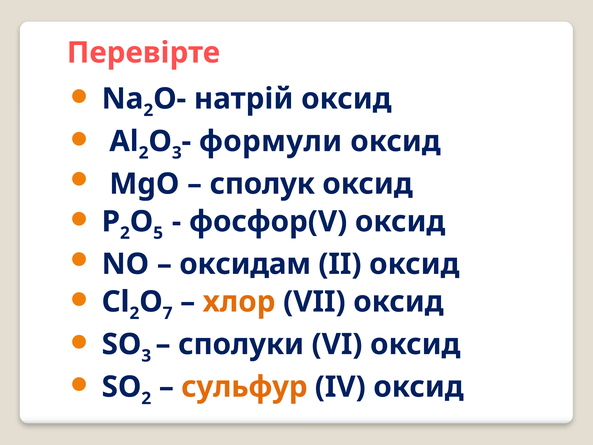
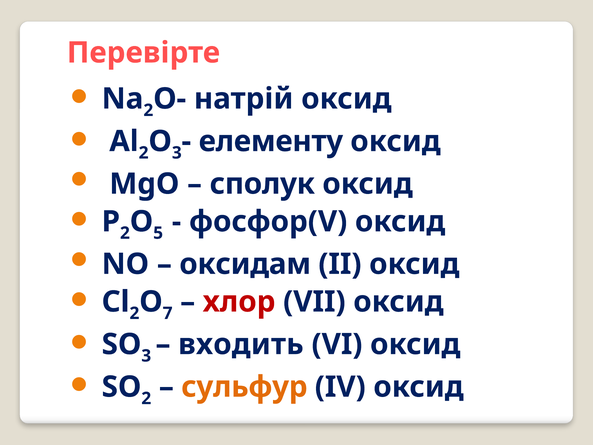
формули: формули -> елементу (271, 141)
хлор colour: orange -> red (239, 302)
сполуки: сполуки -> входить (241, 344)
